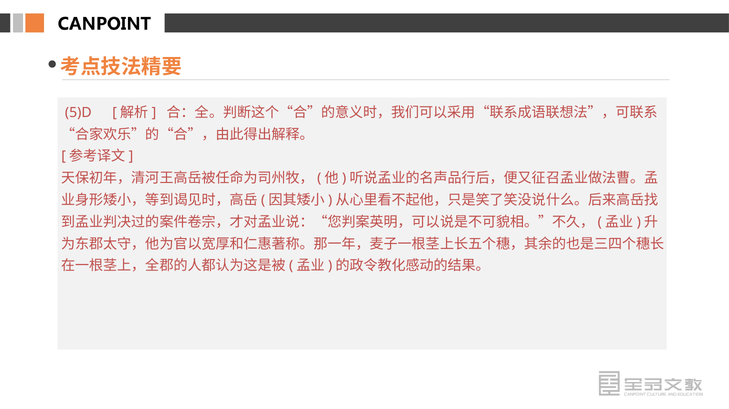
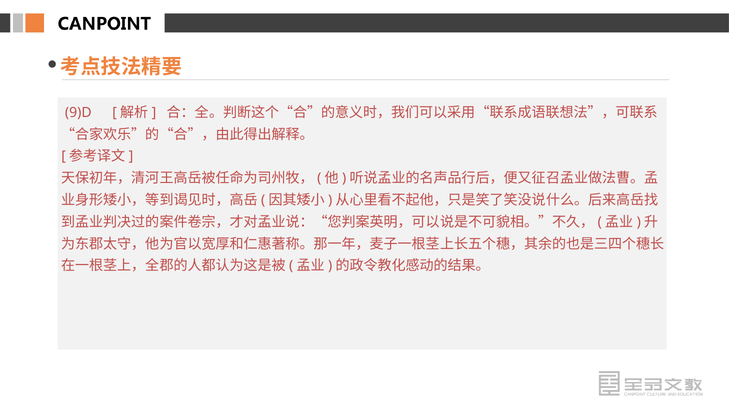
5)D: 5)D -> 9)D (78, 112)
